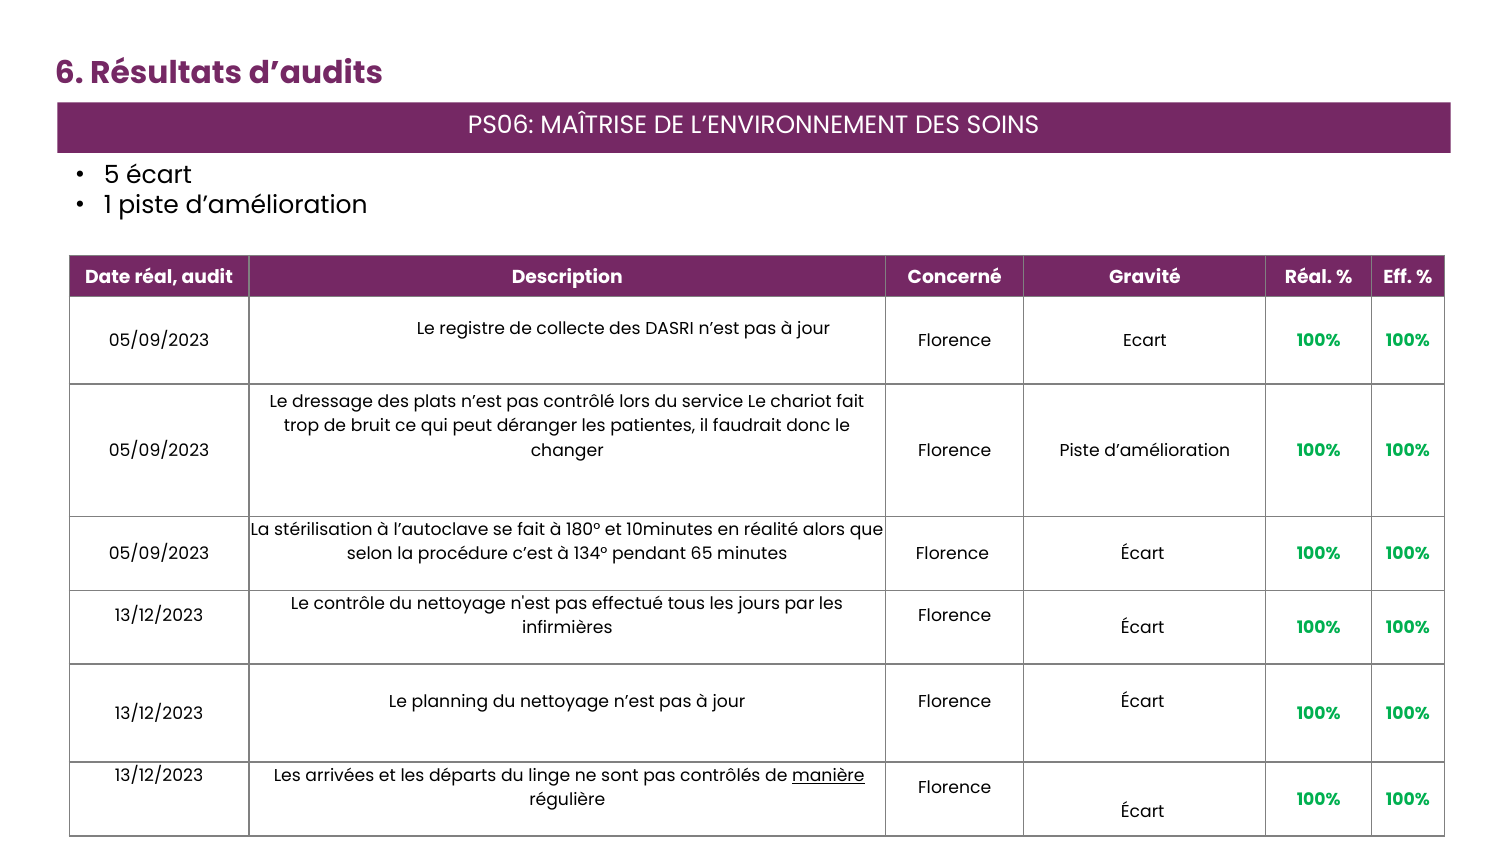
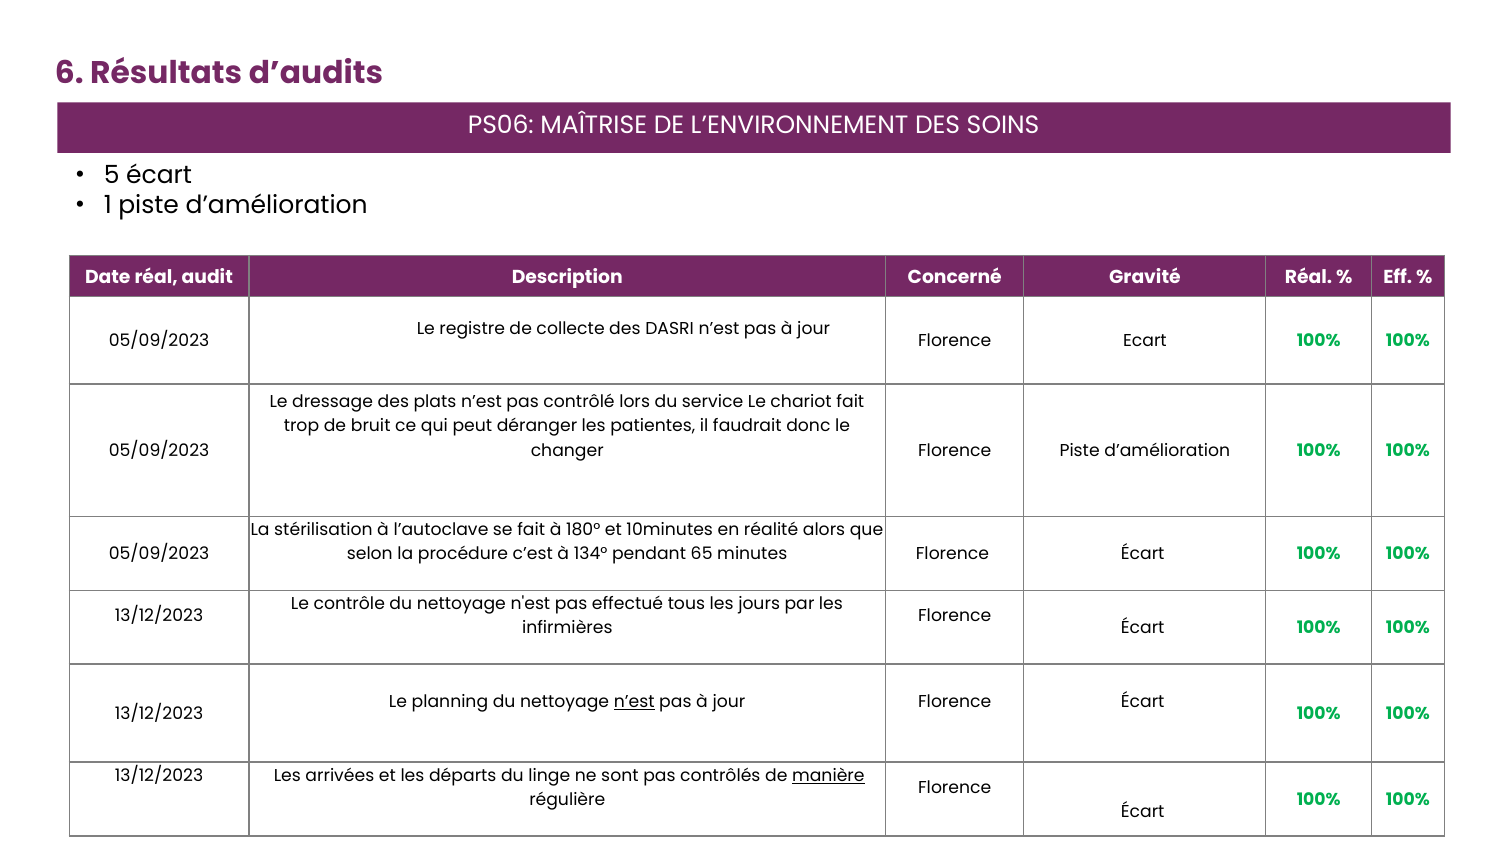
n’est underline: none -> present (634, 702)
